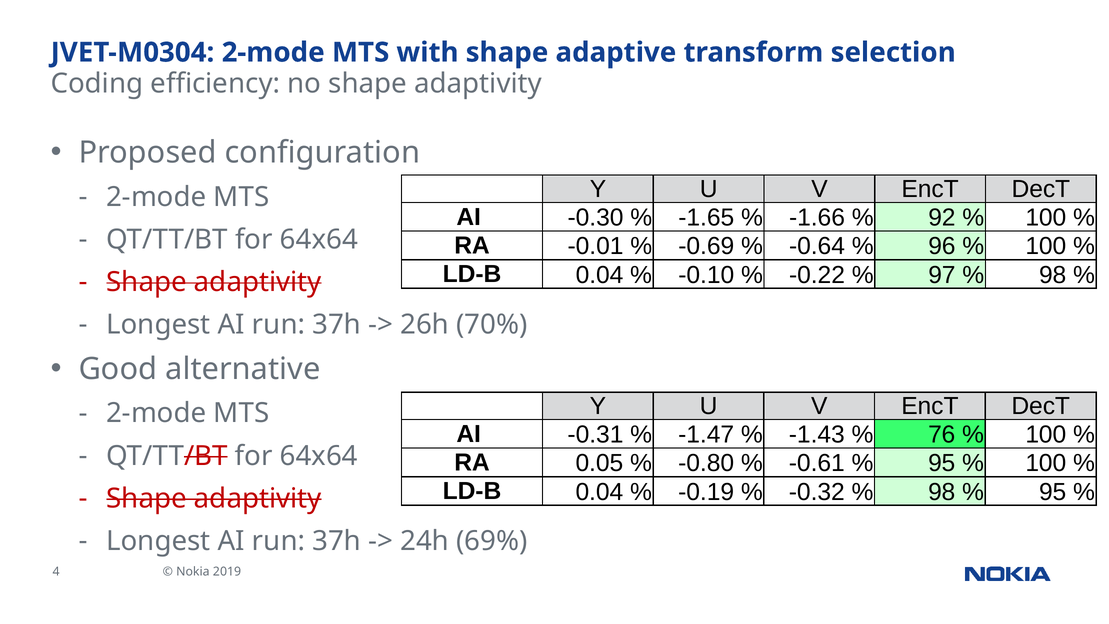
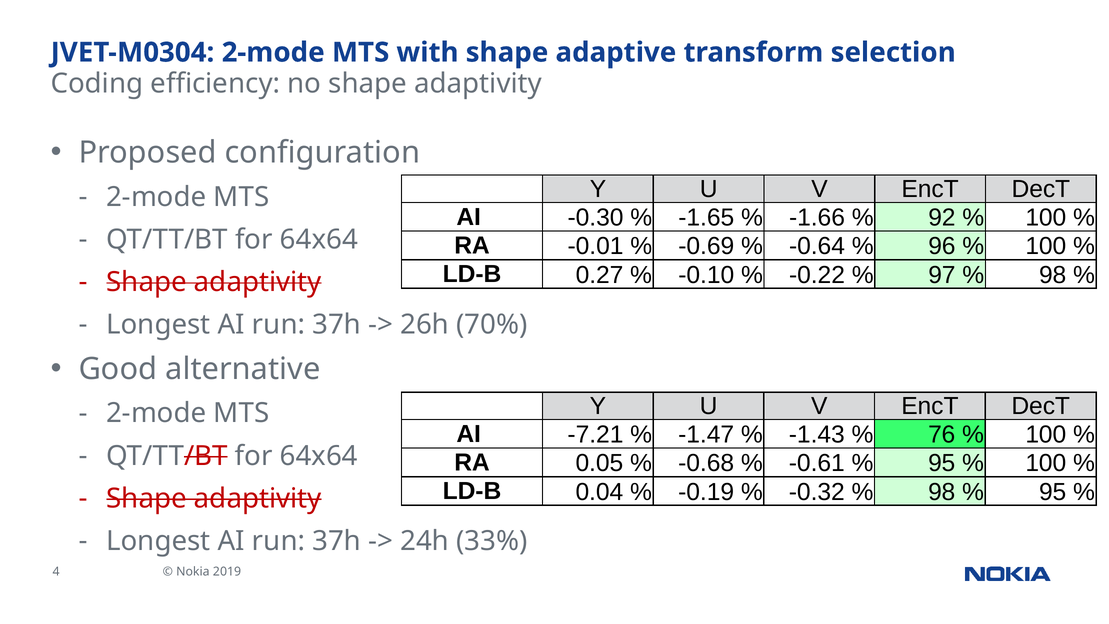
0.04: 0.04 -> 0.27 (600, 275)
-0.31: -0.31 -> -7.21 (595, 435)
-0.80: -0.80 -> -0.68 (706, 463)
69%: 69% -> 33% (492, 541)
